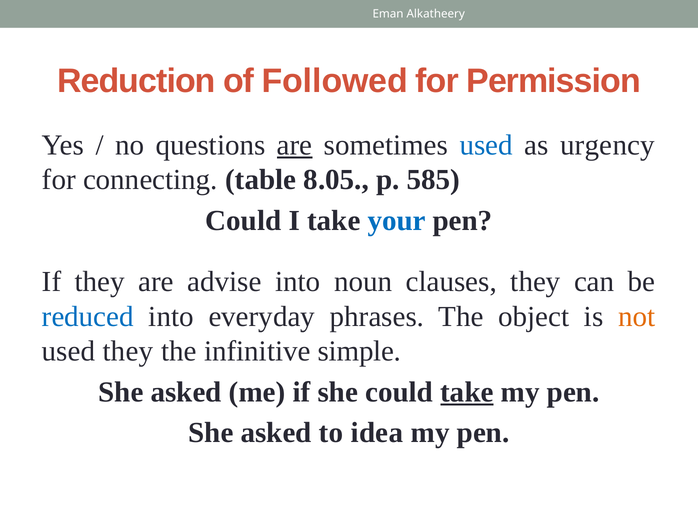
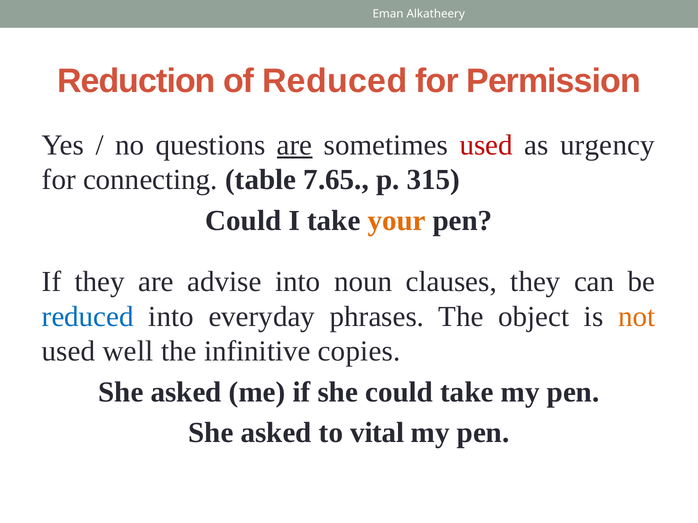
of Followed: Followed -> Reduced (335, 81)
used colour: blue -> red (486, 145)
8.05: 8.05 -> 7.65 (336, 180)
585: 585 -> 315 (433, 180)
your colour: blue -> orange (397, 221)
used they: they -> well (128, 352)
simple: simple -> copies (359, 352)
take underline: present -> none (467, 392)
idea: idea -> vital (377, 433)
